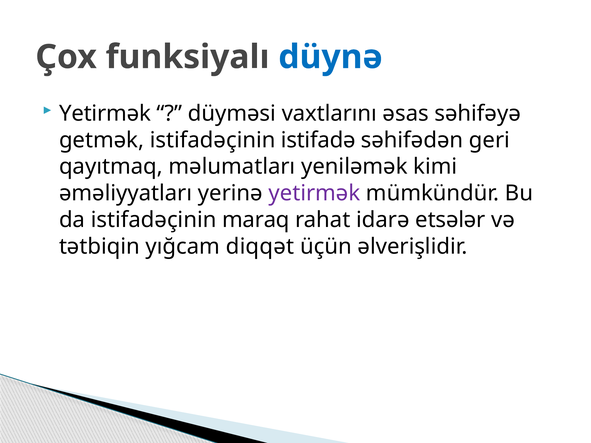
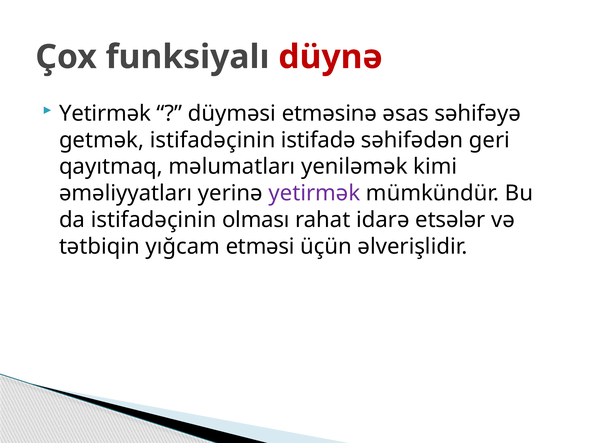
düynə colour: blue -> red (330, 57)
vaxtlarını: vaxtlarını -> etməsinə (329, 114)
maraq: maraq -> olması (256, 220)
diqqət: diqqət -> etməsi (260, 247)
